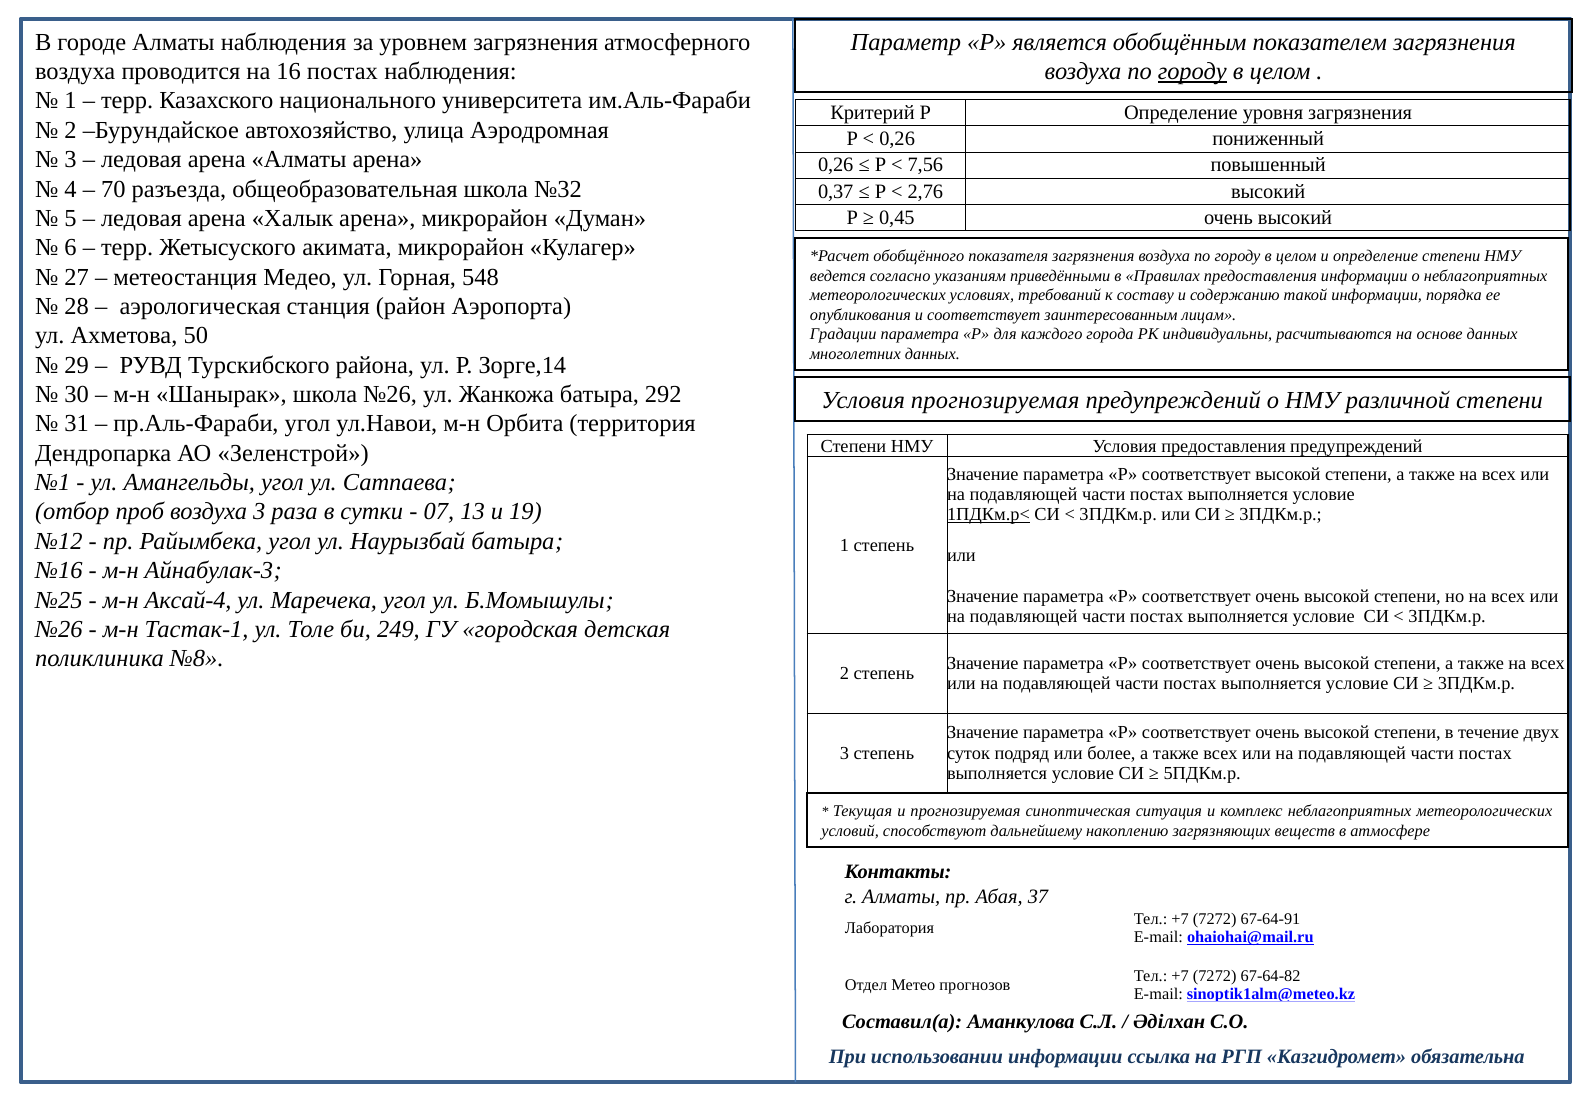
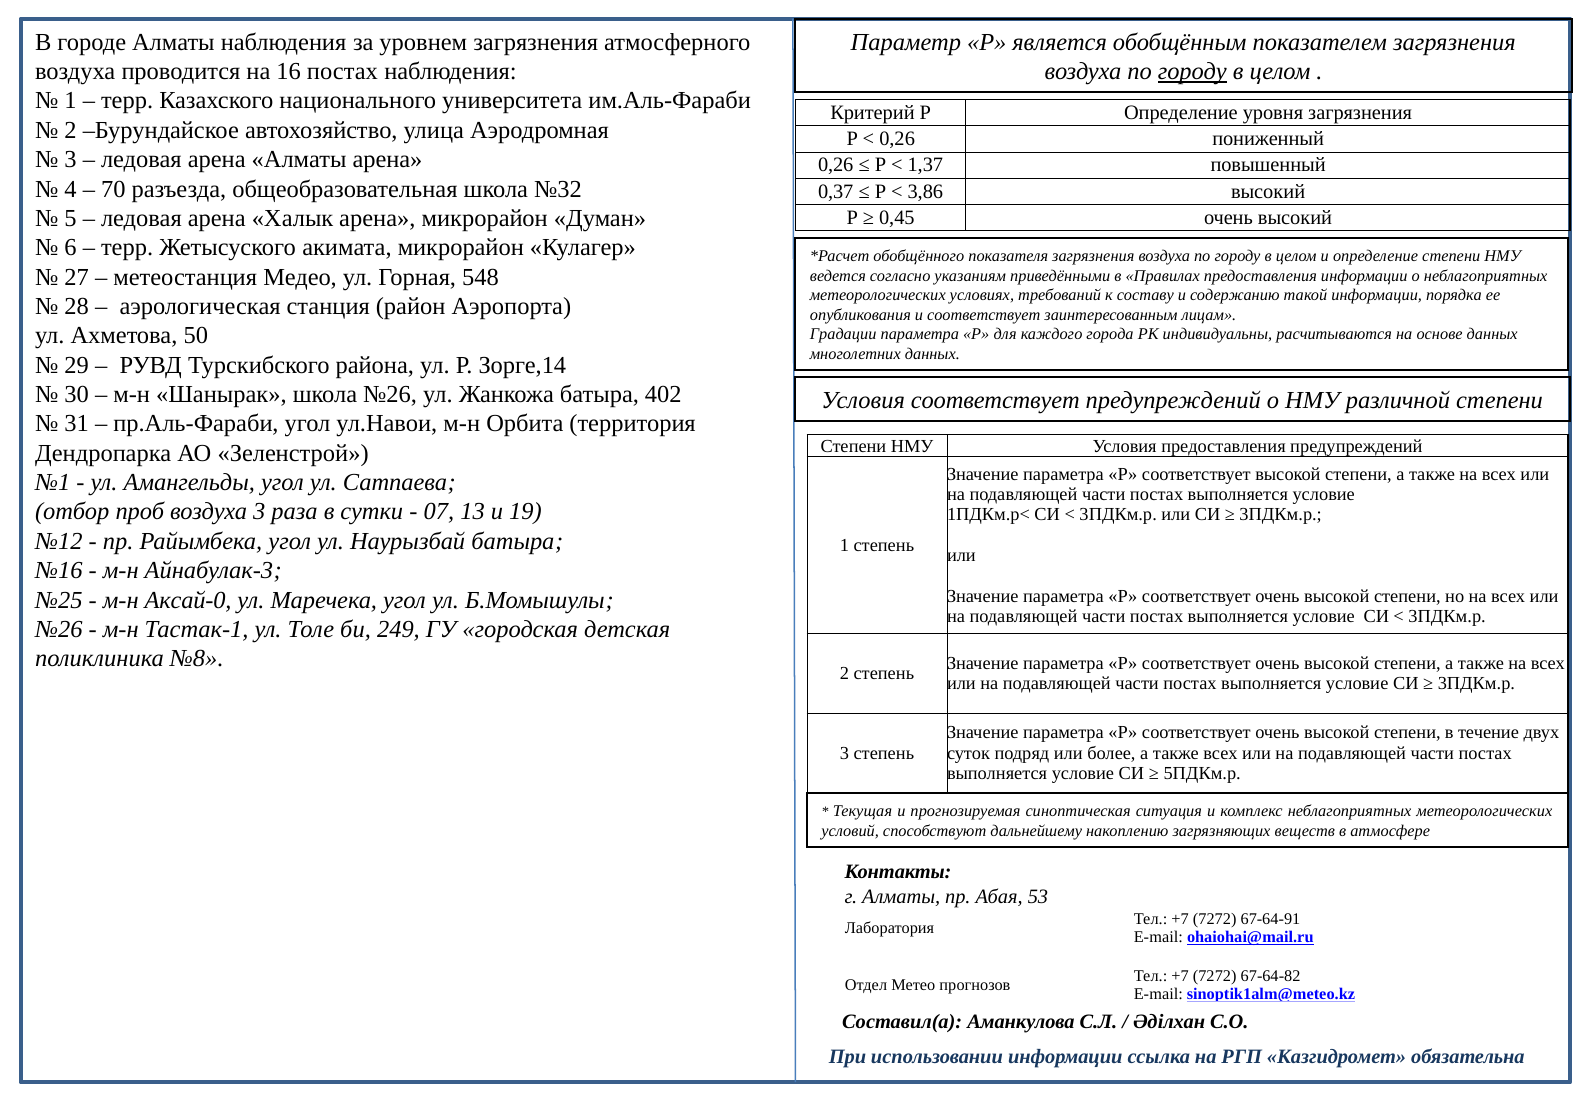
7,56: 7,56 -> 1,37 (925, 165)
2,76: 2,76 -> 3,86 (925, 191)
292: 292 -> 402 (663, 395)
Условия прогнозируемая: прогнозируемая -> соответствует (995, 401)
1ПДКм.р< underline: present -> none (988, 515)
Аксай-4: Аксай-4 -> Аксай-0 (188, 600)
37: 37 -> 53 (1038, 897)
